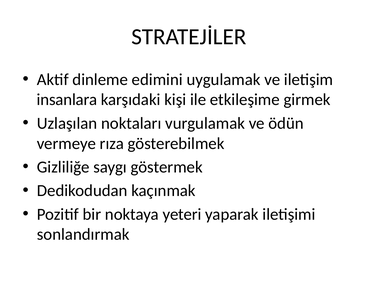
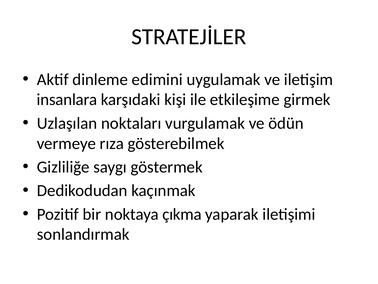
yeteri: yeteri -> çıkma (182, 214)
